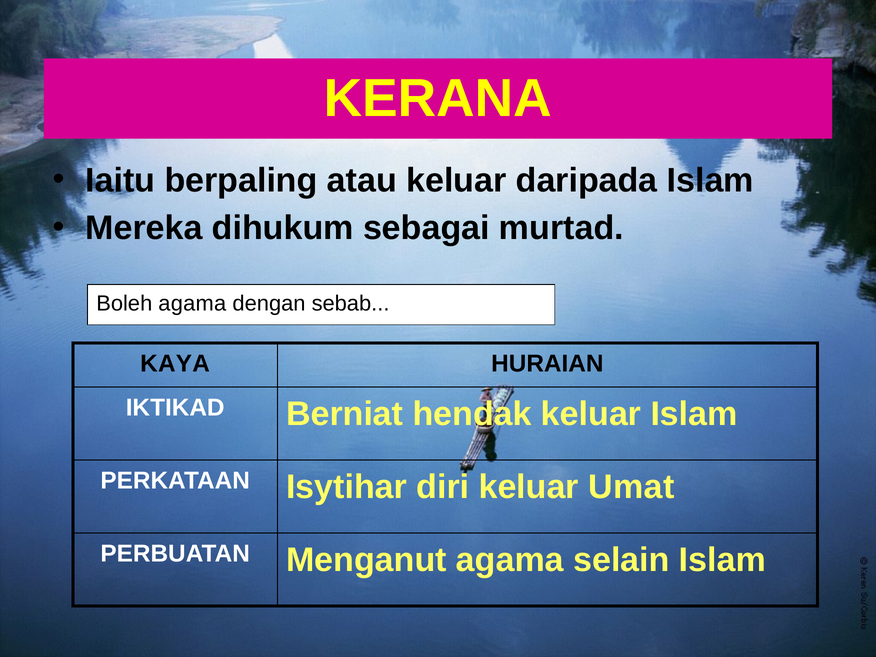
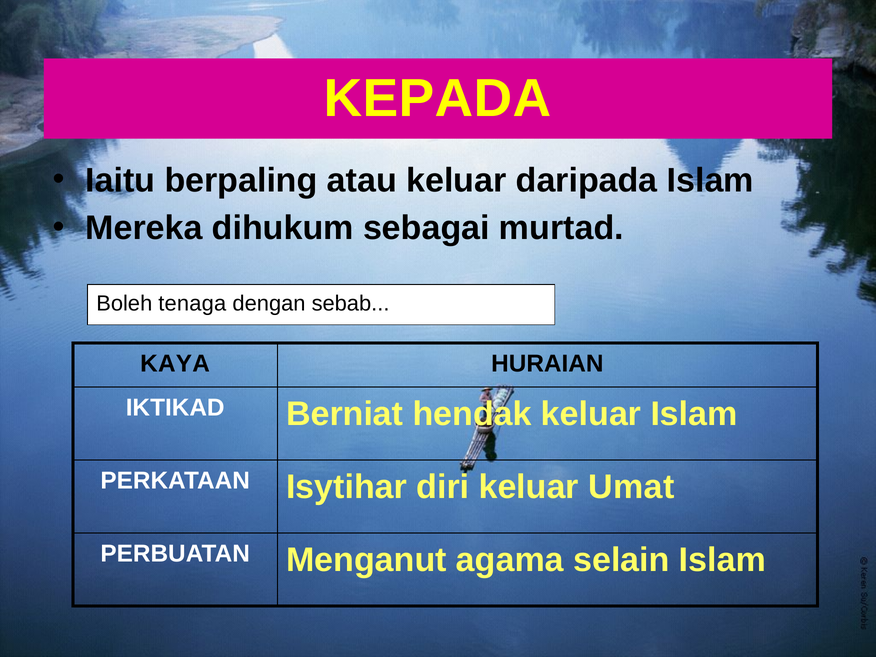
KERANA: KERANA -> KEPADA (438, 99)
Boleh agama: agama -> tenaga (192, 304)
